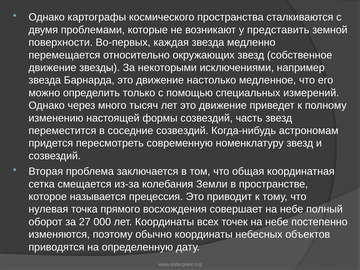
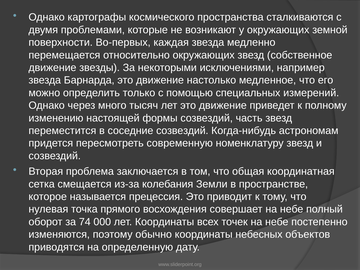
у представить: представить -> окружающих (278, 30)
27: 27 -> 74 (85, 222)
